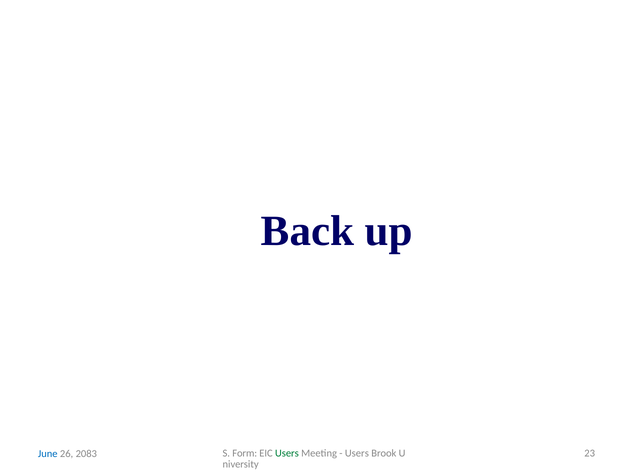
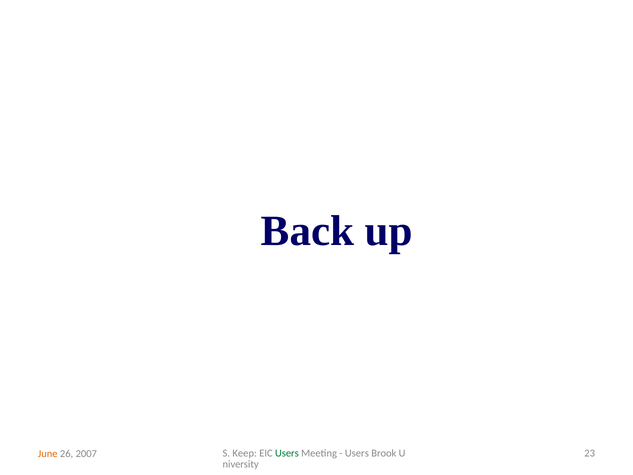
Form: Form -> Keep (245, 453)
June colour: blue -> orange (48, 453)
2083: 2083 -> 2007 (86, 453)
